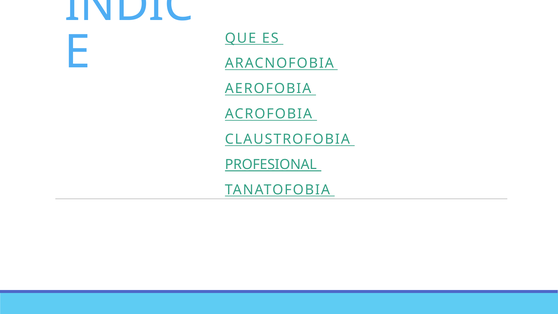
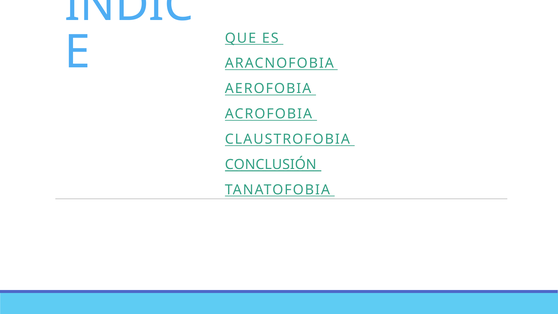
PROFESIONAL: PROFESIONAL -> CONCLUSIÓN (271, 164)
